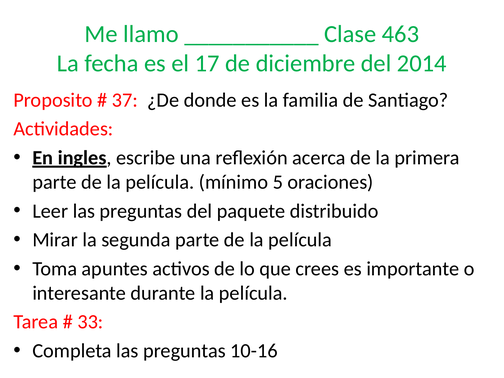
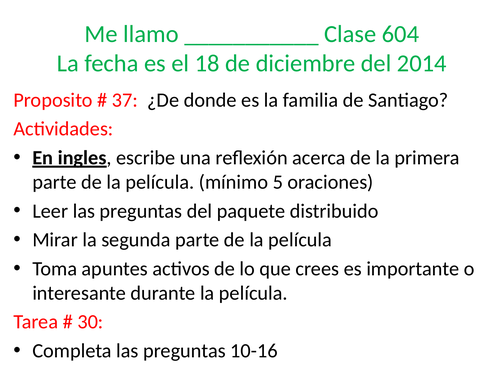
463: 463 -> 604 (400, 34)
17: 17 -> 18 (207, 63)
33: 33 -> 30 (90, 322)
